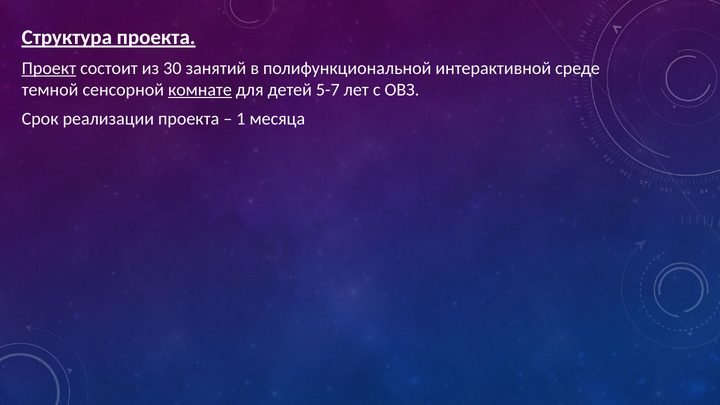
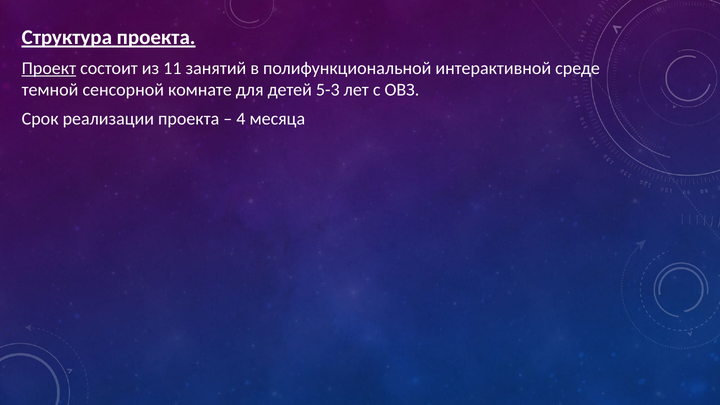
30: 30 -> 11 (172, 68)
комнате underline: present -> none (200, 90)
5-7: 5-7 -> 5-3 (328, 90)
1: 1 -> 4 (241, 119)
